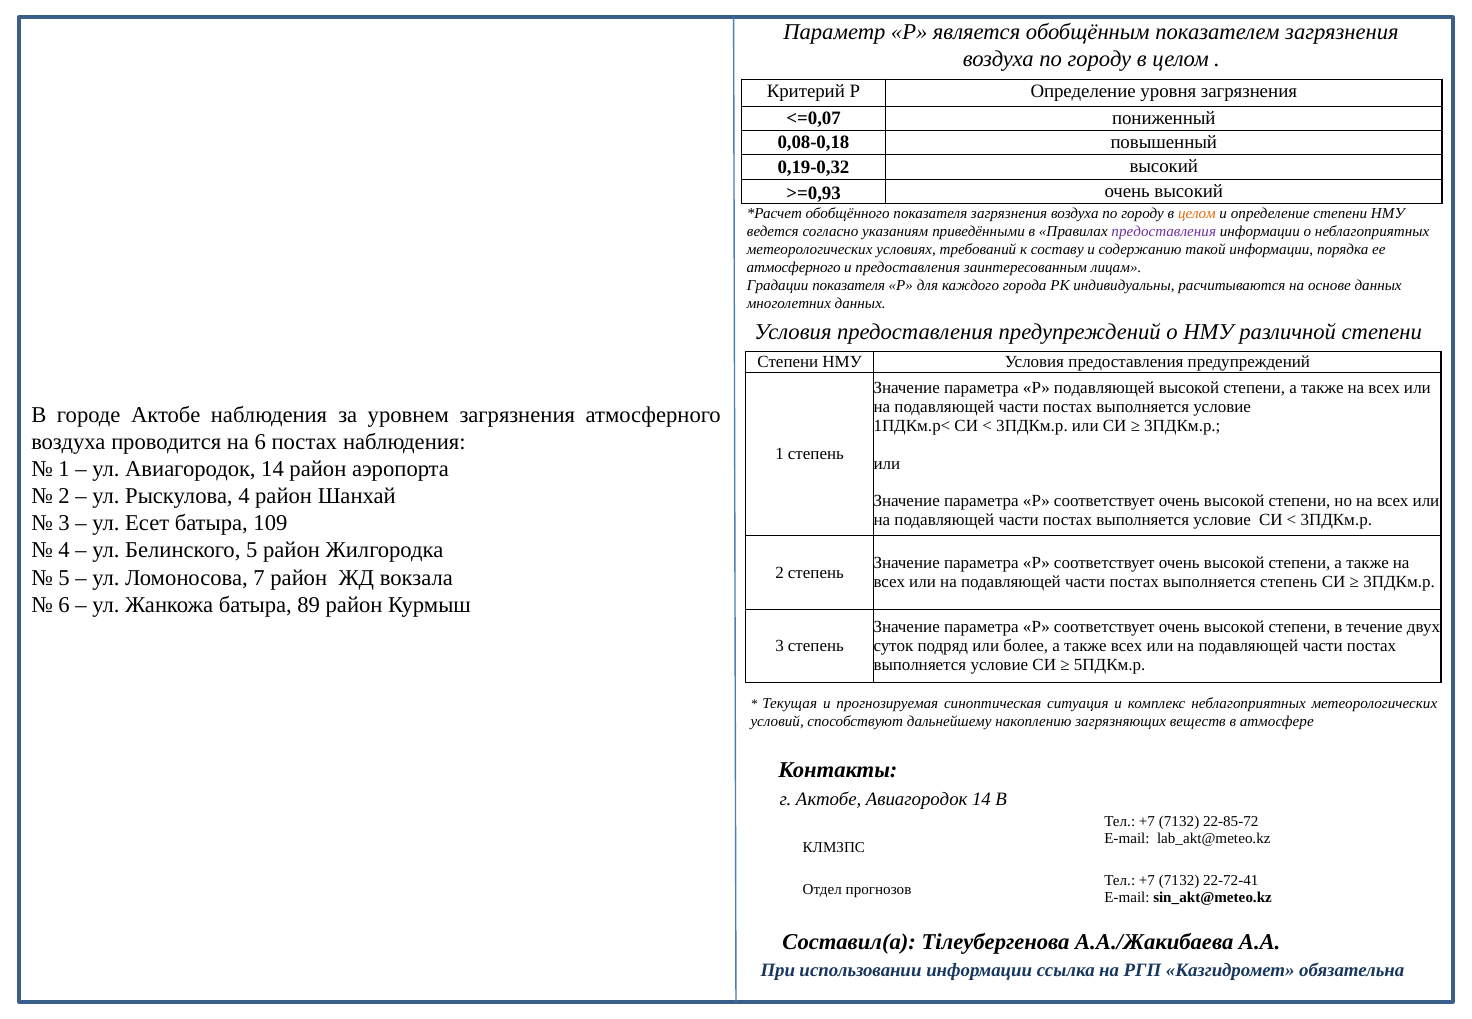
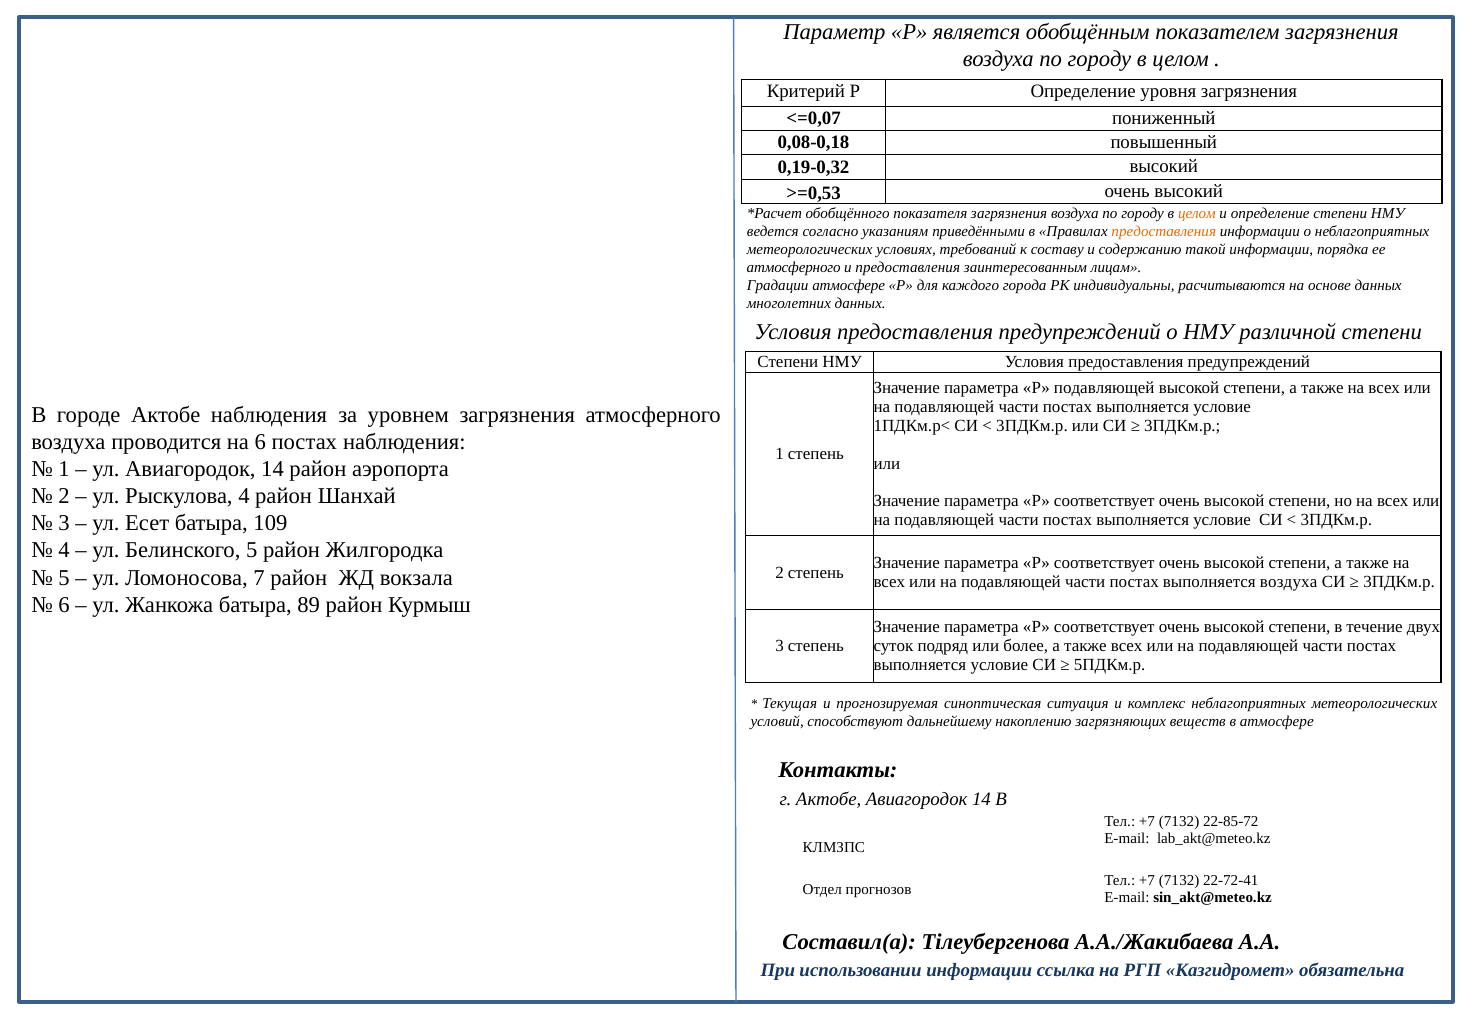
>=0,93: >=0,93 -> >=0,53 (814, 193)
предоставления colour: purple -> orange (1164, 232)
Градации показателя: показателя -> атмосфере (849, 286)
выполняется степень: степень -> воздуха (1289, 582)
